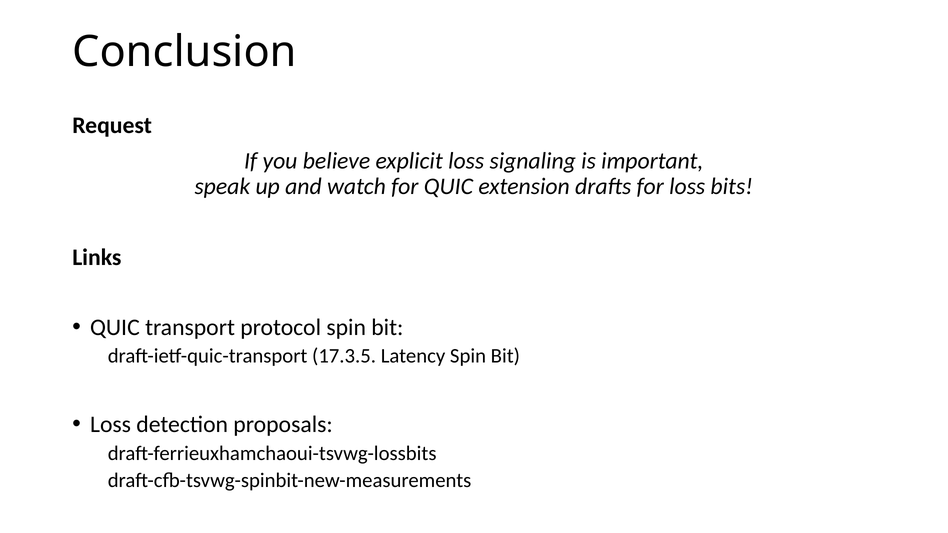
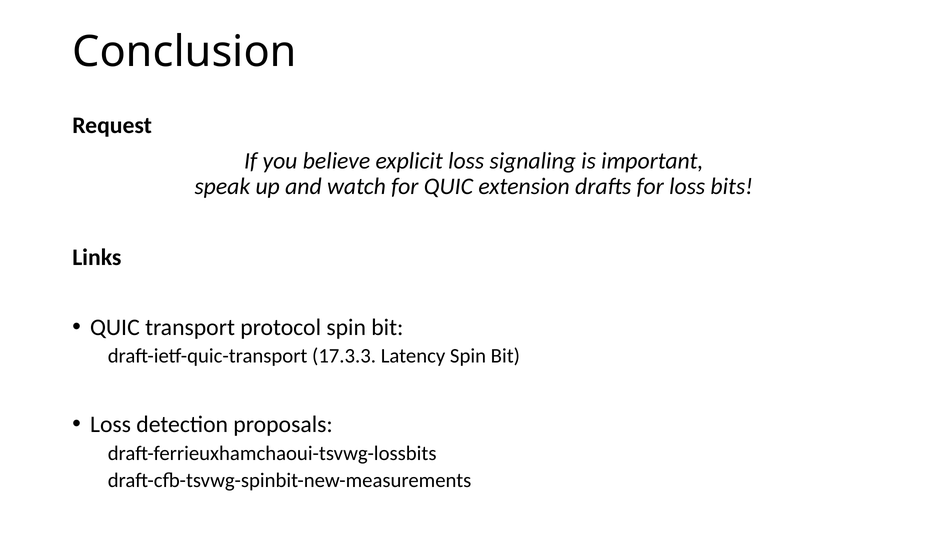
17.3.5: 17.3.5 -> 17.3.3 (344, 356)
